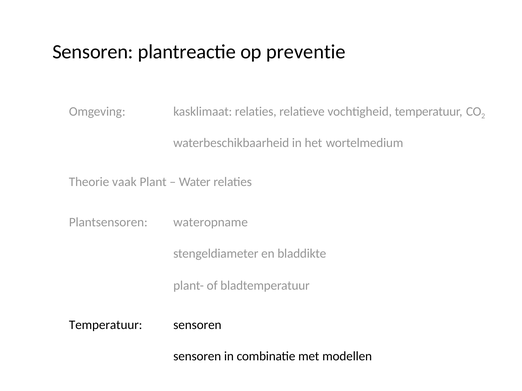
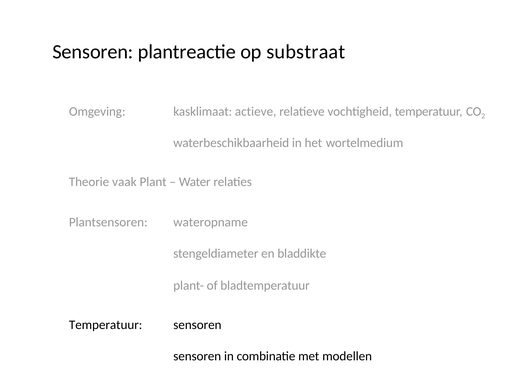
preventie: preventie -> substraat (306, 52)
kasklimaat relaties: relaties -> actieve (256, 112)
